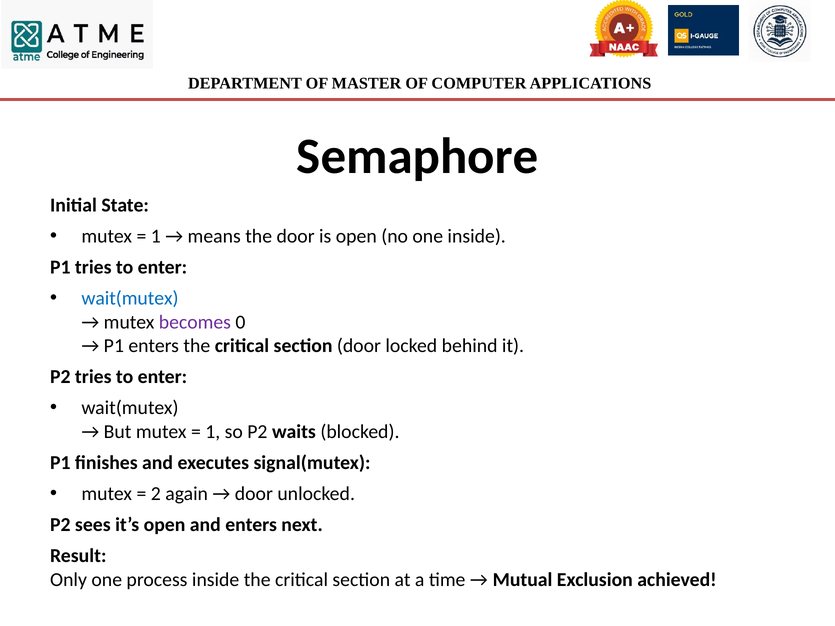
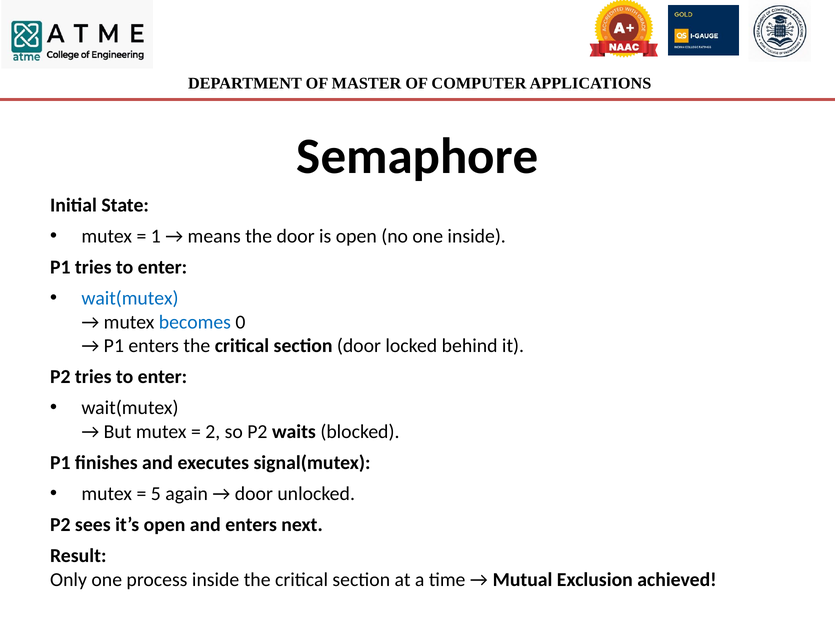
becomes colour: purple -> blue (195, 322)
1: 1 -> 2 (213, 432)
2: 2 -> 5 (156, 494)
